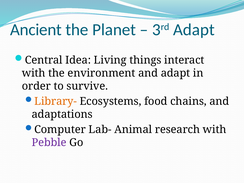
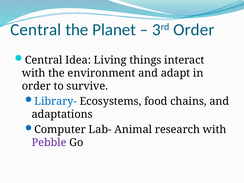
Ancient: Ancient -> Central (36, 30)
3rd Adapt: Adapt -> Order (194, 30)
Library- colour: orange -> blue (56, 101)
